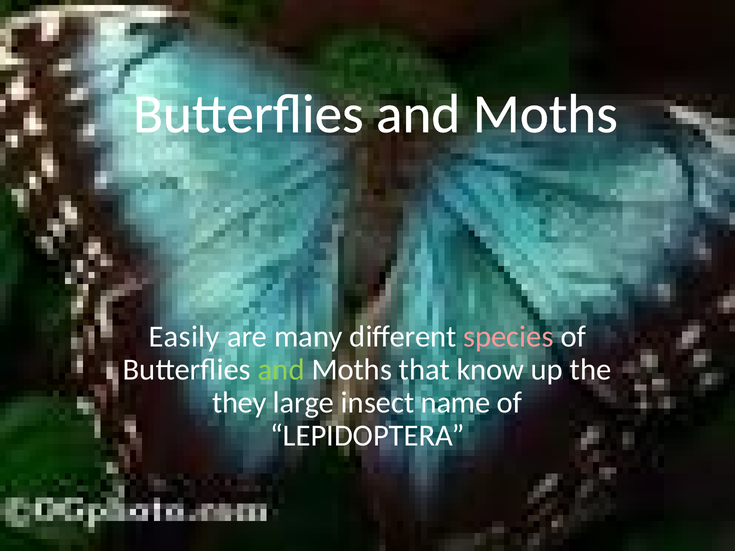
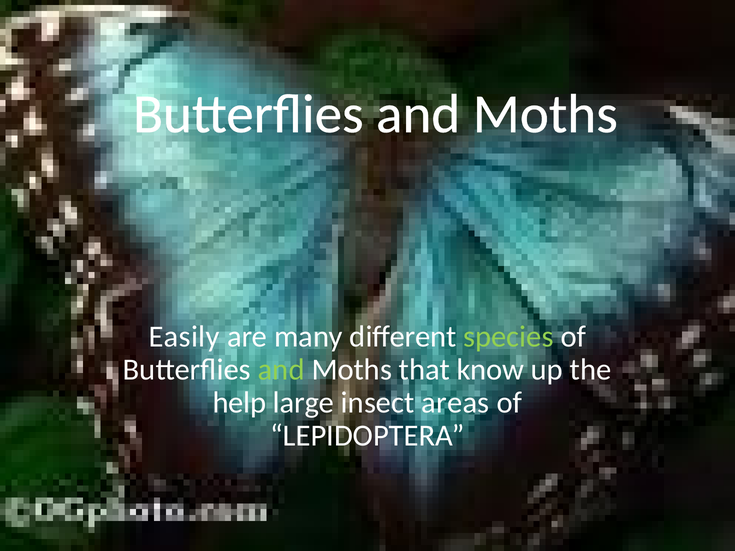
species colour: pink -> light green (508, 337)
they: they -> help (239, 403)
name: name -> areas (455, 403)
